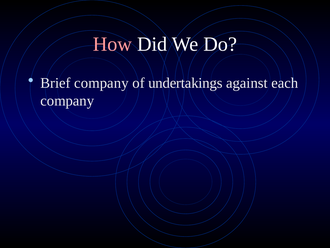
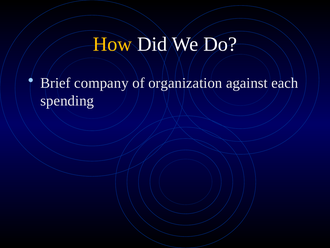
How colour: pink -> yellow (112, 44)
undertakings: undertakings -> organization (185, 83)
company: company -> spending (67, 101)
